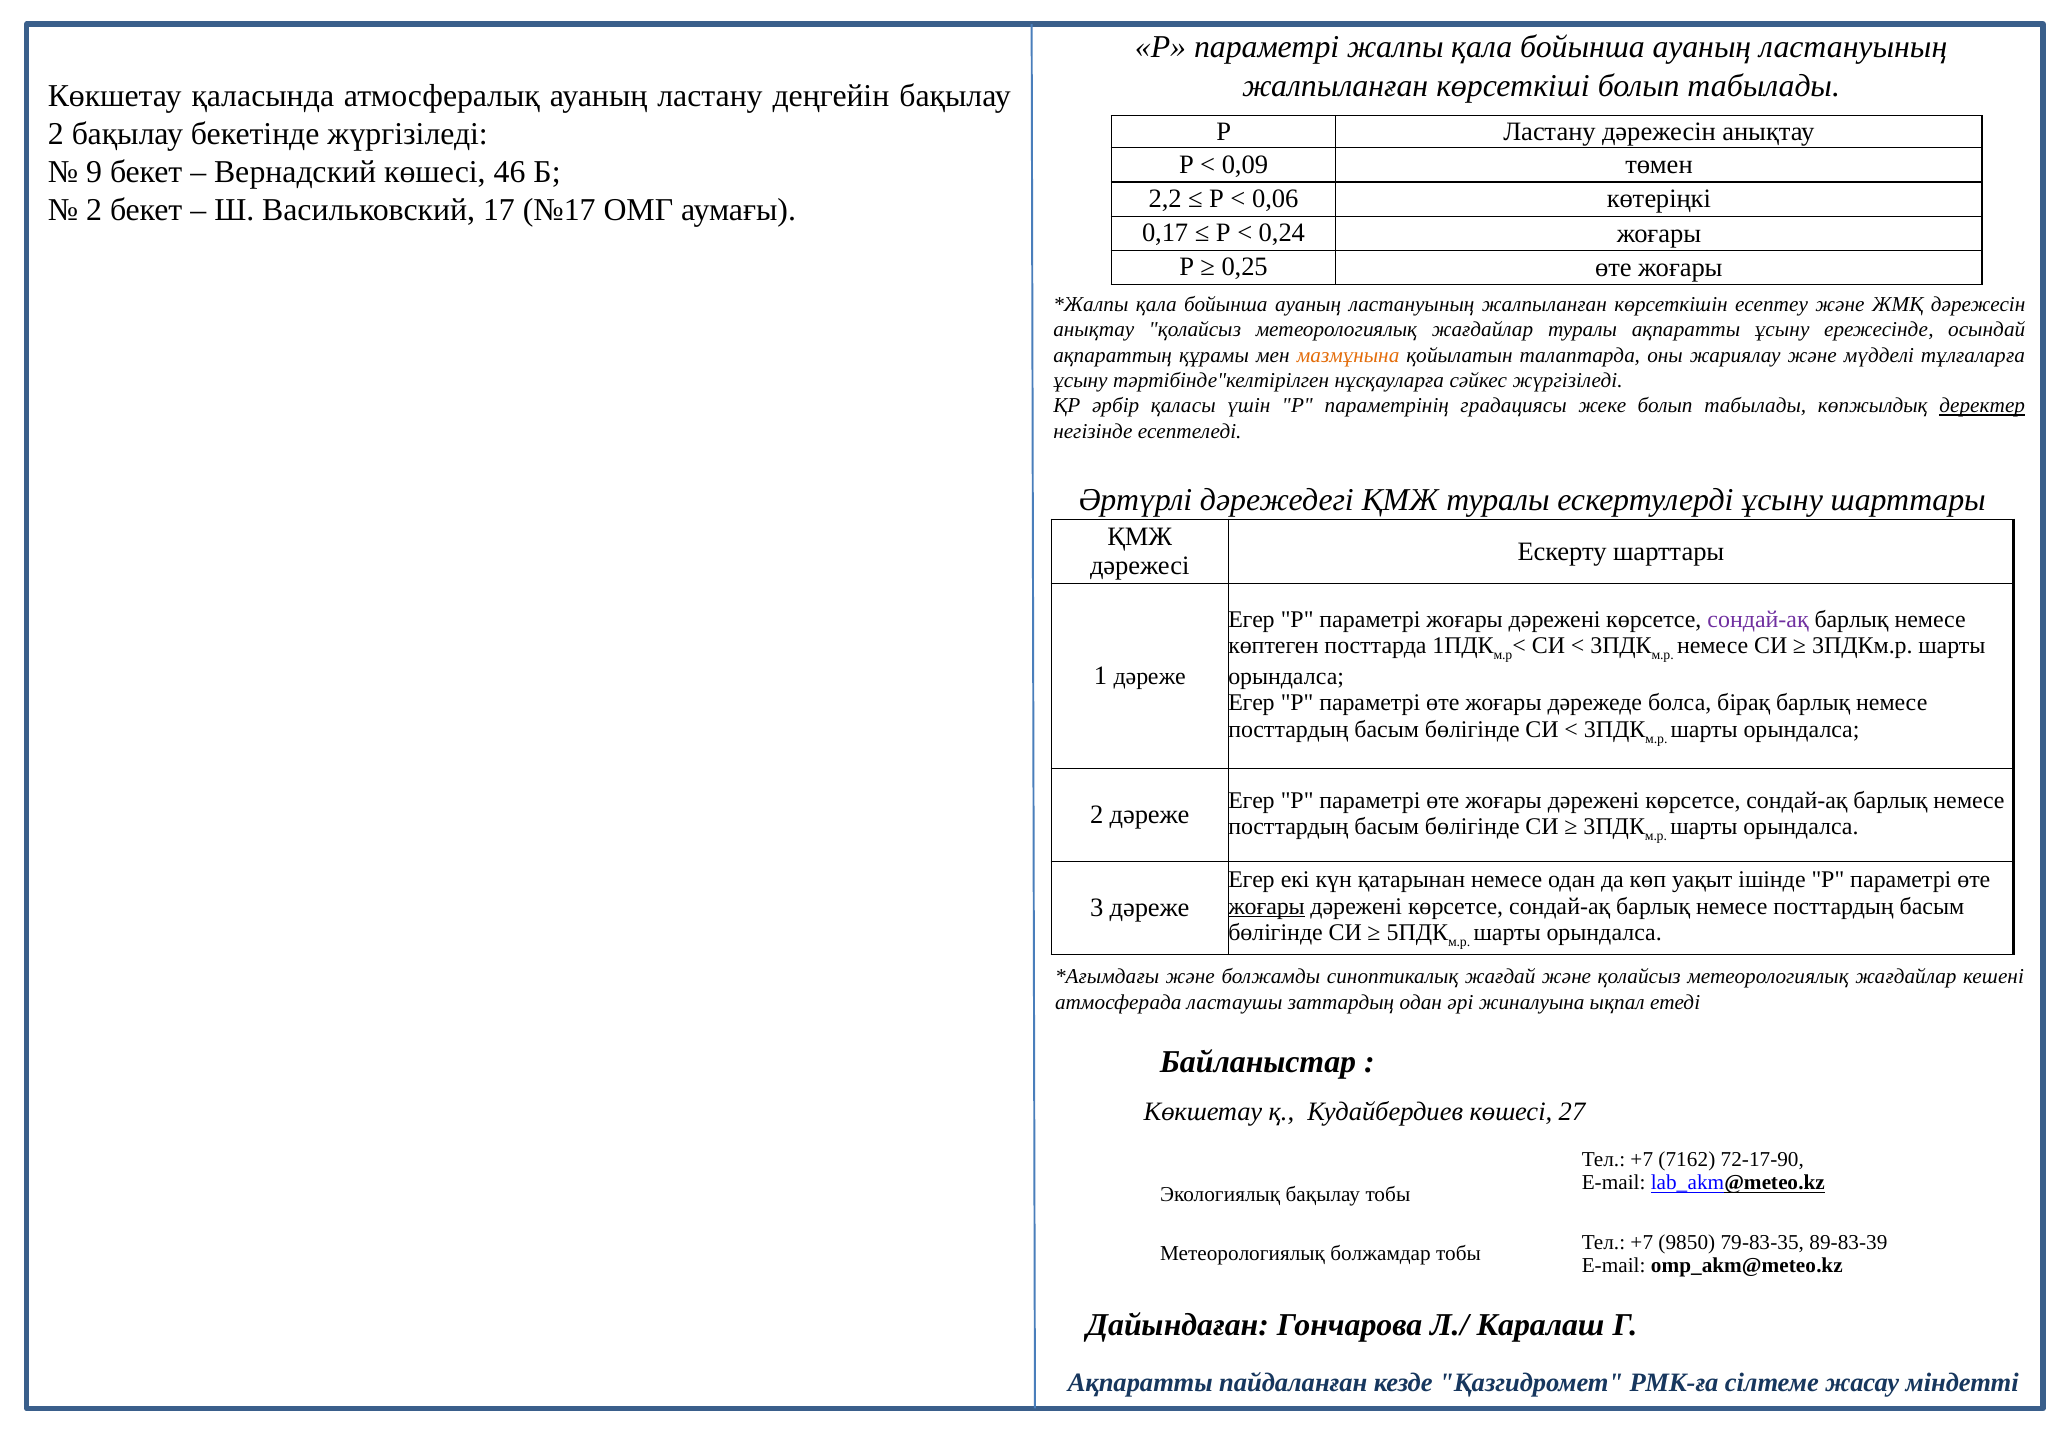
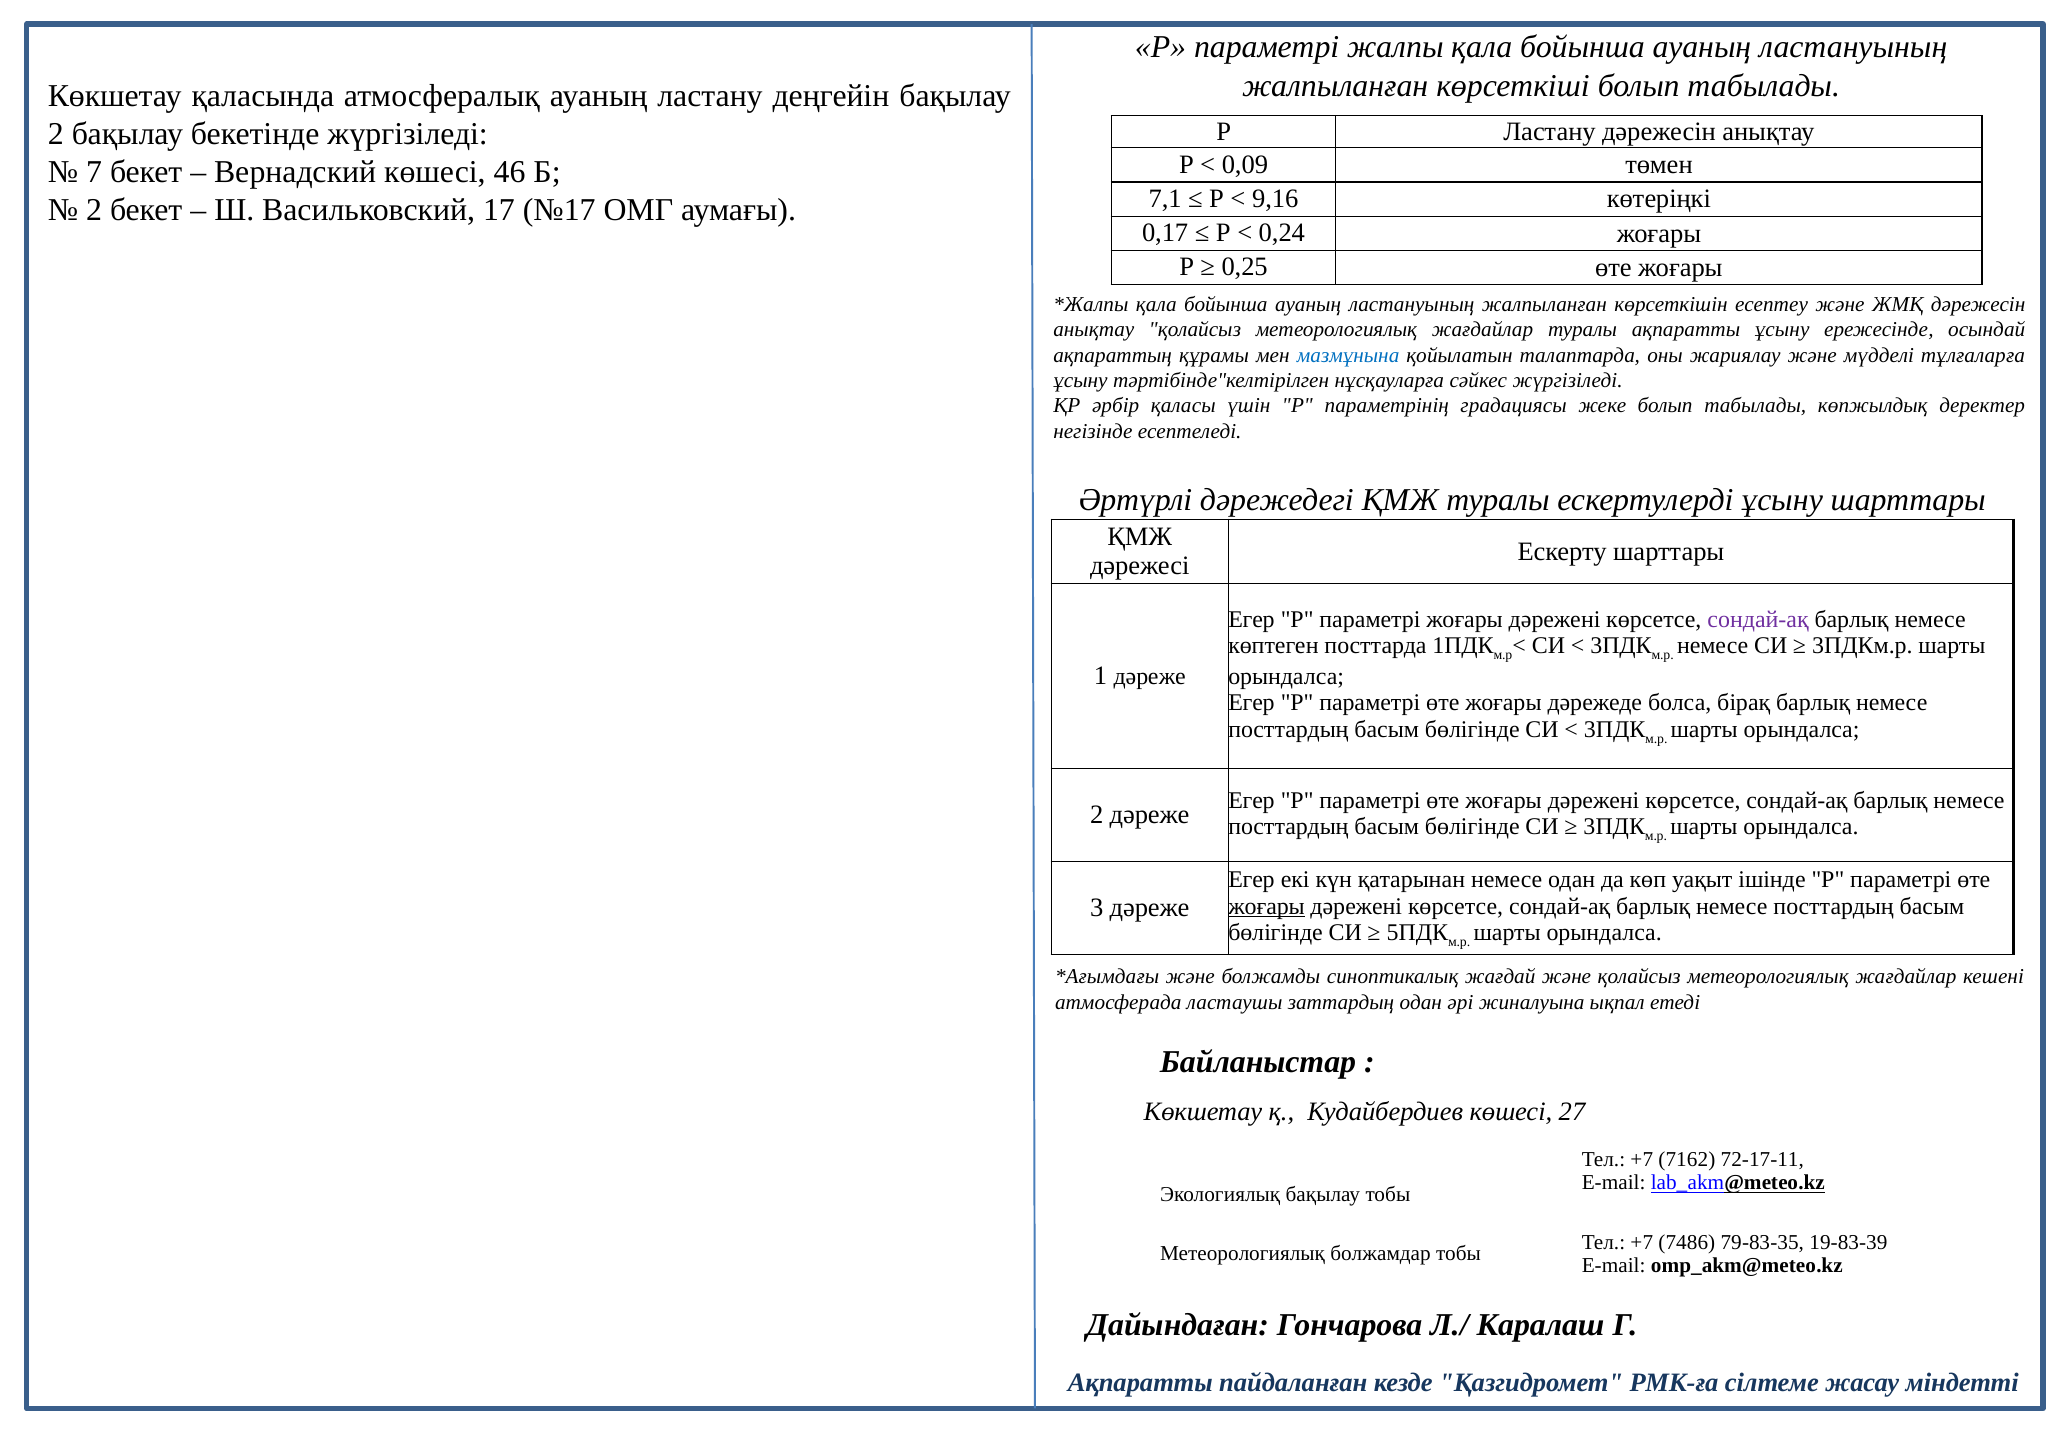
9: 9 -> 7 (94, 172)
2,2: 2,2 -> 7,1 (1165, 199)
0,06: 0,06 -> 9,16 (1275, 199)
мазмұнына colour: orange -> blue (1348, 355)
деректер underline: present -> none (1982, 406)
72-17-90: 72-17-90 -> 72-17-11 (1762, 1159)
9850: 9850 -> 7486 (1687, 1242)
89-83-39: 89-83-39 -> 19-83-39 (1848, 1242)
